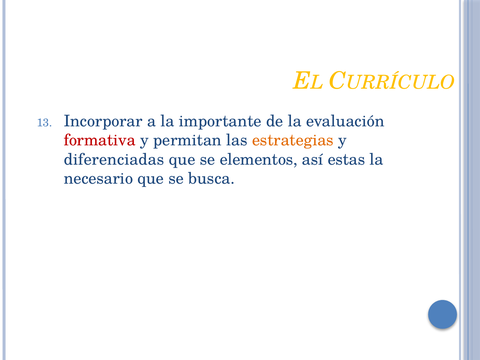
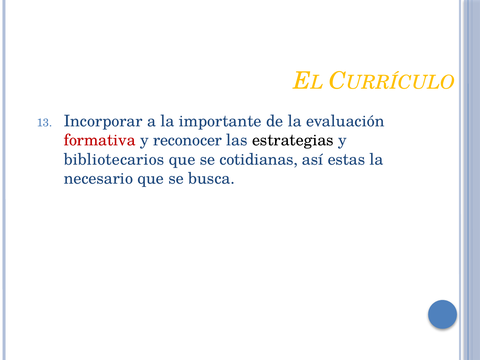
permitan: permitan -> reconocer (188, 140)
estrategias colour: orange -> black (293, 140)
diferenciadas: diferenciadas -> bibliotecarios (114, 159)
elementos: elementos -> cotidianas (259, 159)
